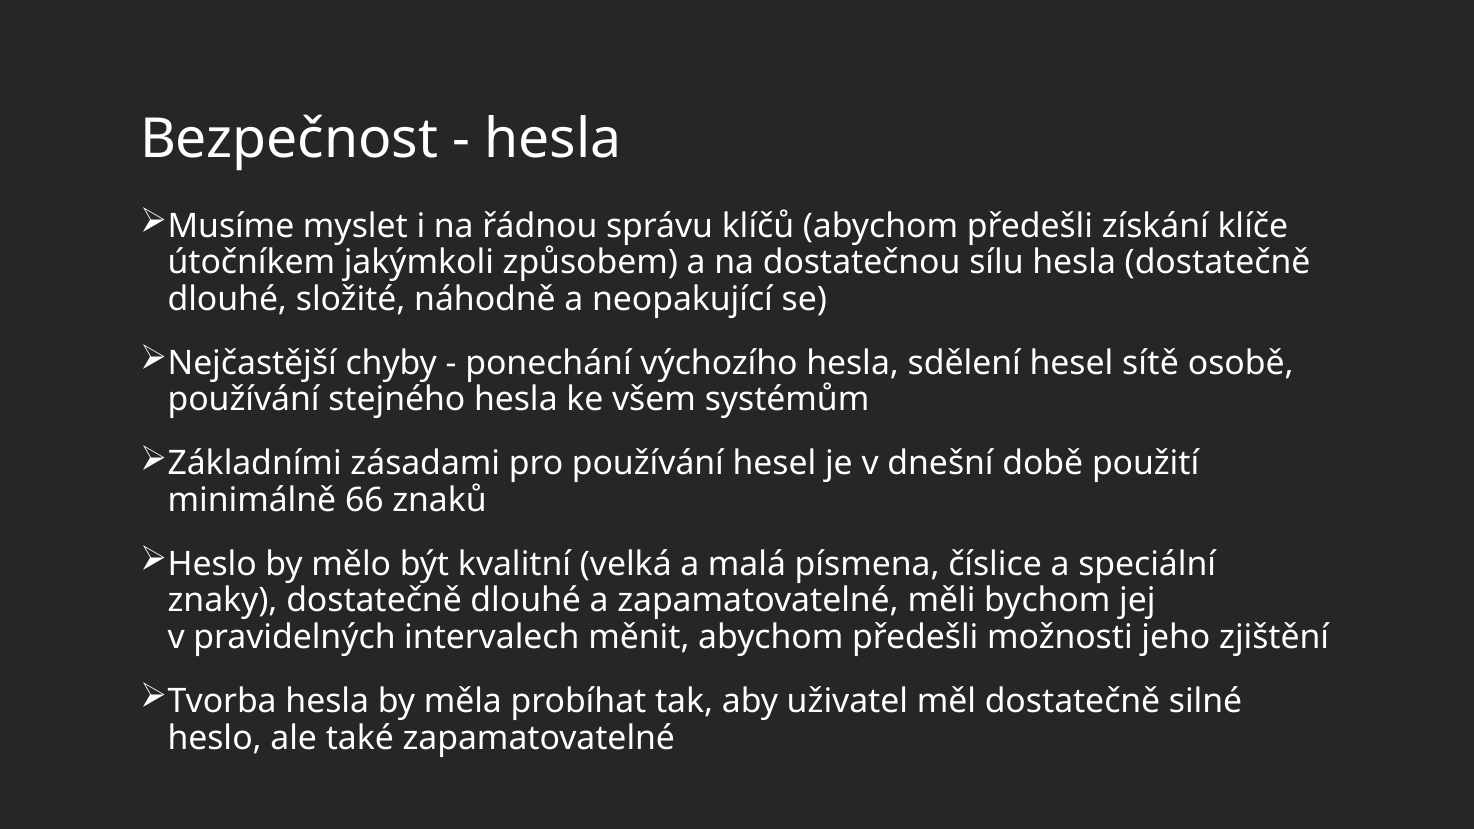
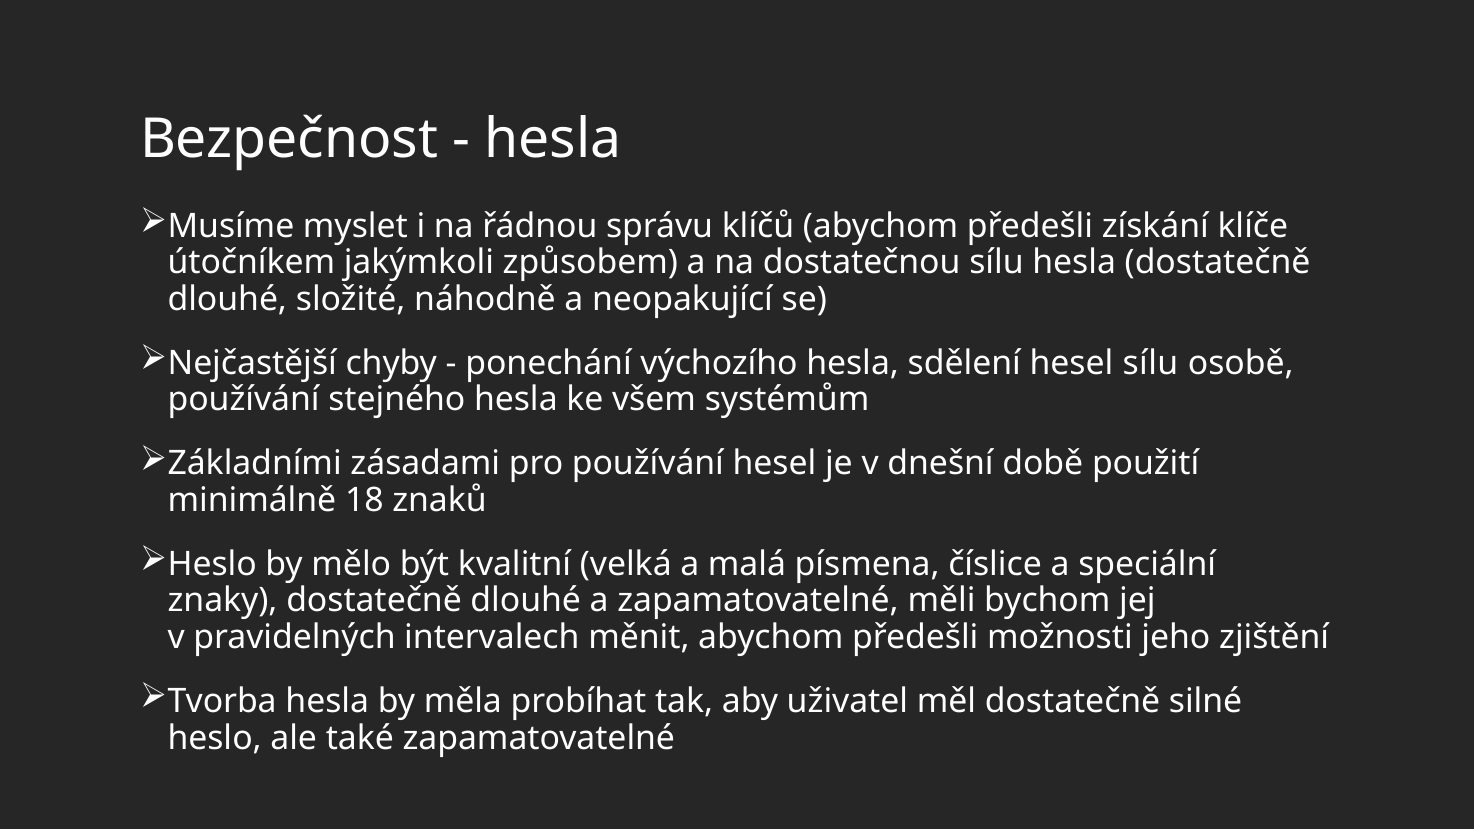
hesel sítě: sítě -> sílu (1150, 363)
66: 66 -> 18 (364, 500)
